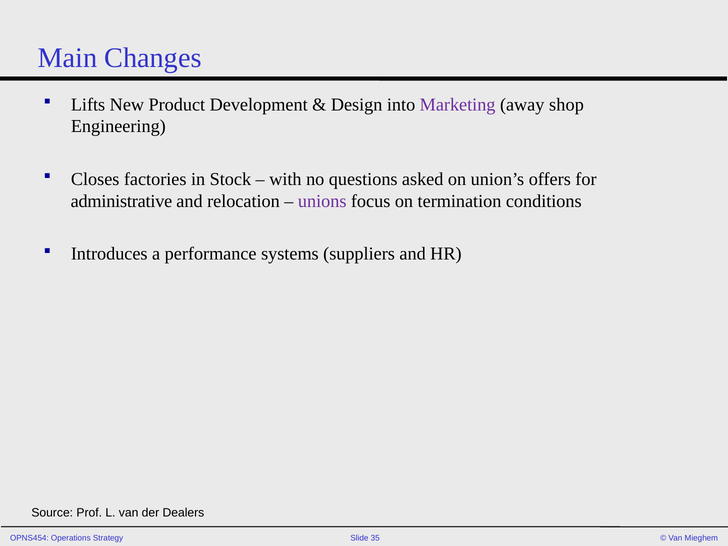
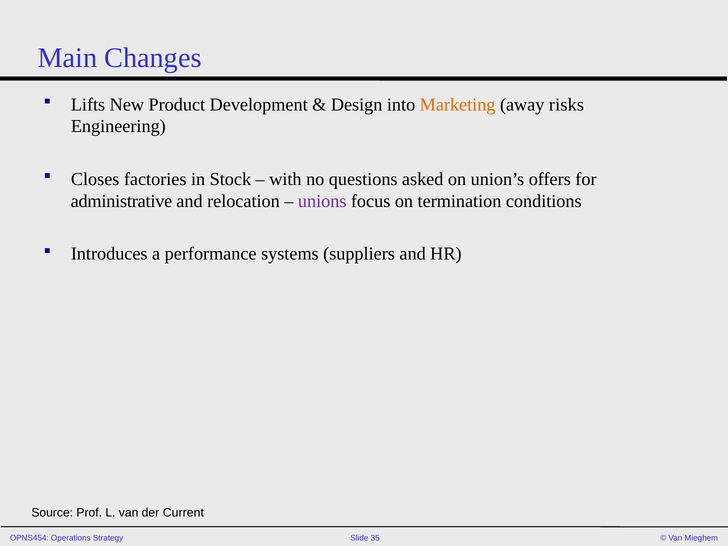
Marketing colour: purple -> orange (458, 105)
shop: shop -> risks (566, 105)
Dealers: Dealers -> Current (183, 513)
